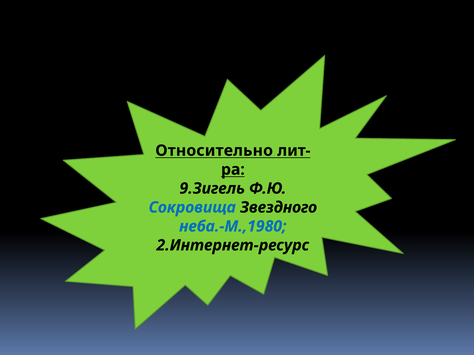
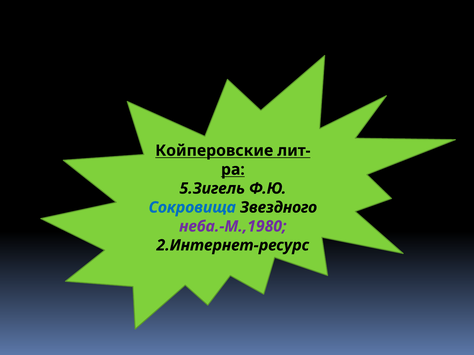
Относительно: Относительно -> Койперовские (214, 151)
9.Зигель: 9.Зигель -> 5.Зигель (212, 189)
неба.-М.,1980 colour: blue -> purple (233, 227)
